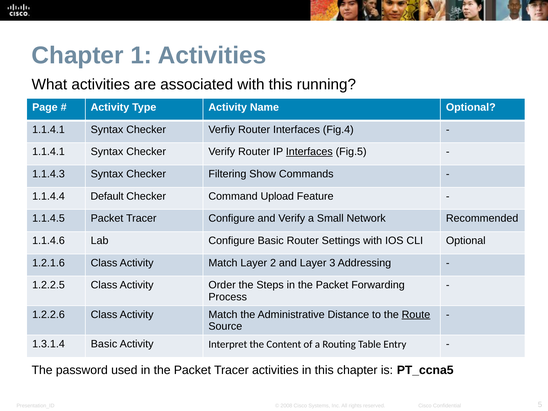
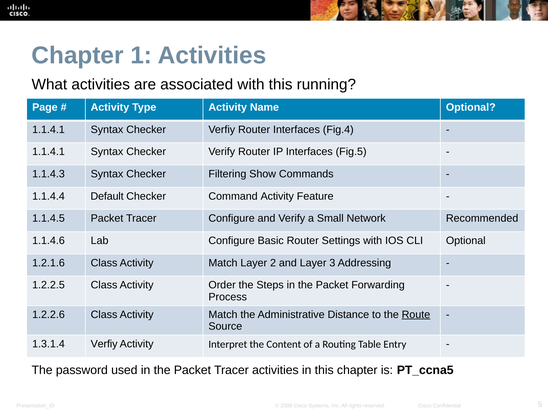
Interfaces underline: present -> none (309, 152)
Command Upload: Upload -> Activity (277, 196)
1.3.1.4 Basic: Basic -> Verfiy (104, 344)
